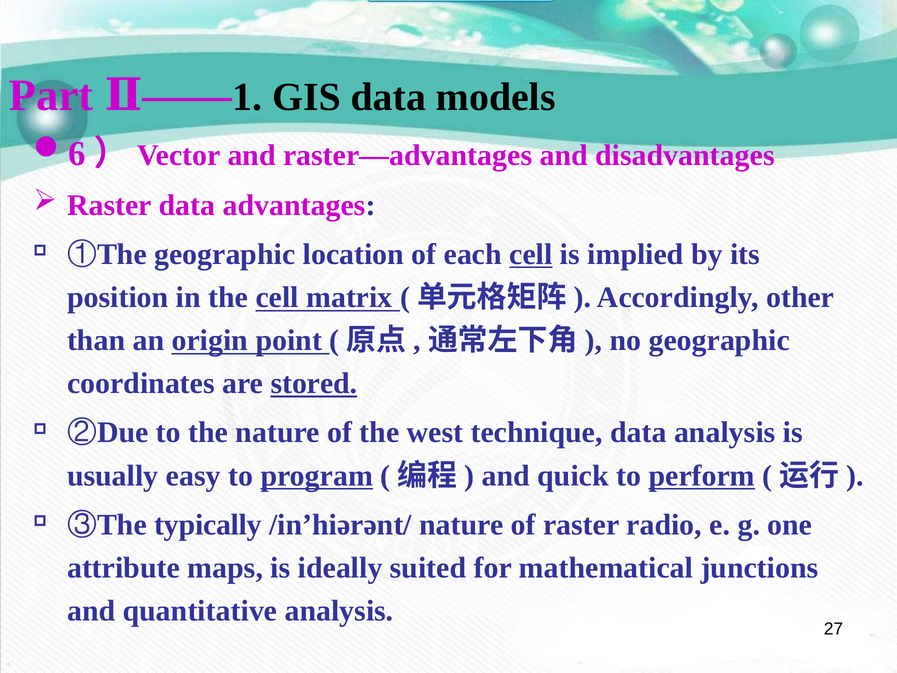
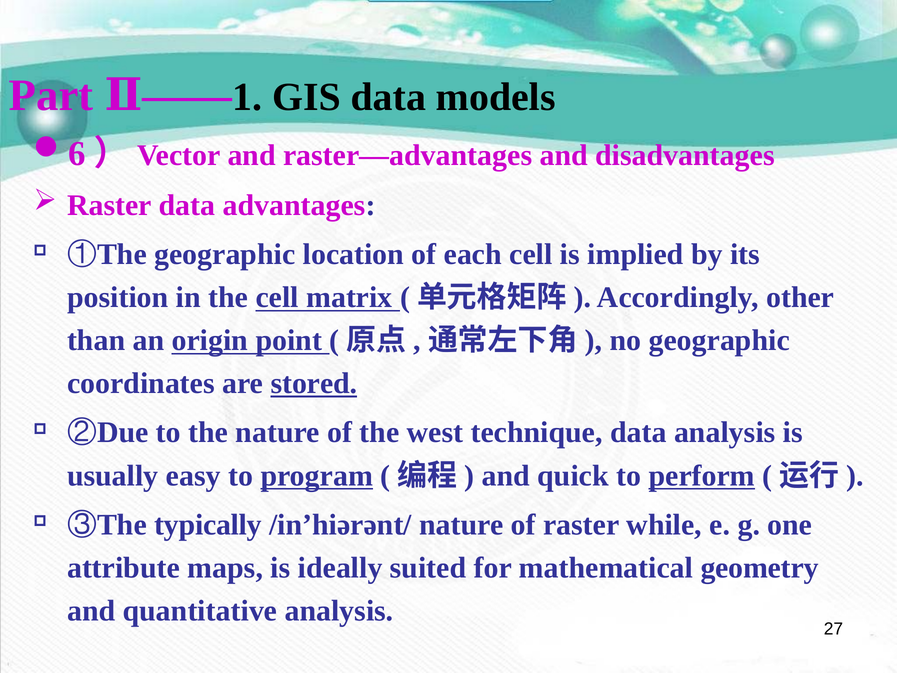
cell underline: present -> none (531, 254)
radio: radio -> while (664, 524)
junctions: junctions -> geometry (760, 568)
